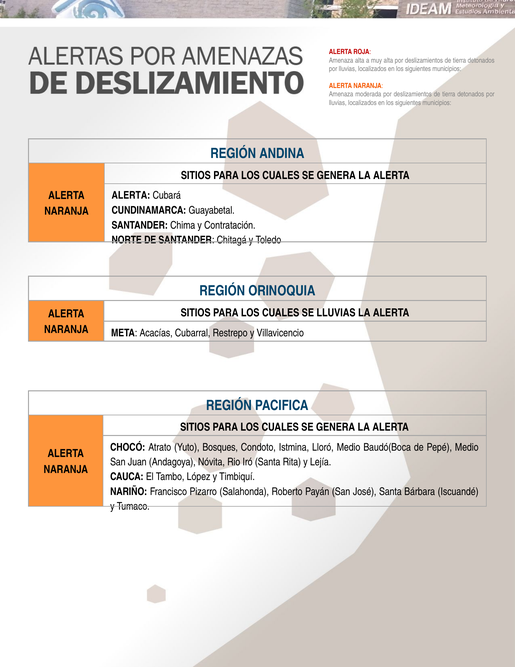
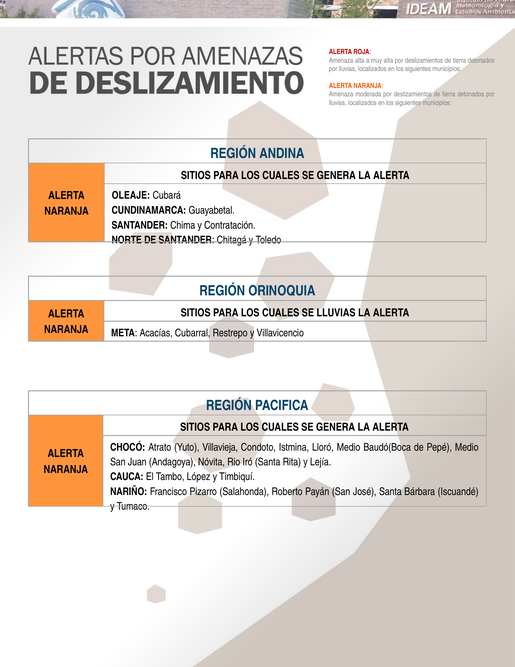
ALERTA: ALERTA -> OLEAJE (131, 195)
Bosques: Bosques -> Villavieja (220, 447)
